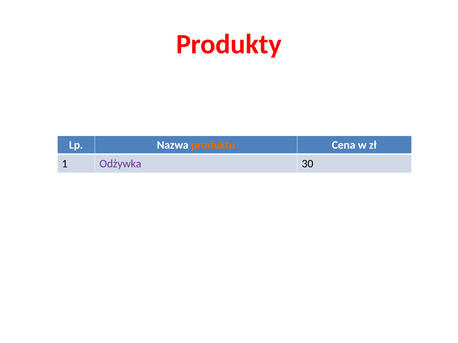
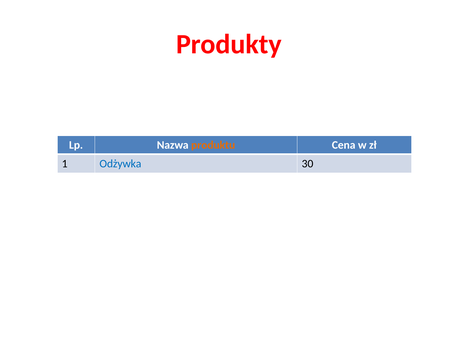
Odżywka colour: purple -> blue (120, 164)
